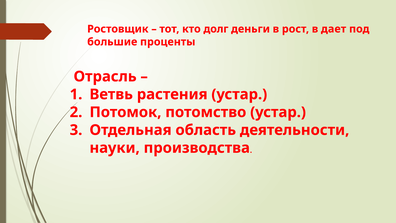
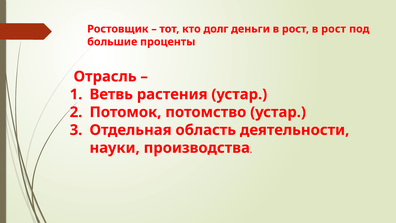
рост в дает: дает -> рост (334, 29)
